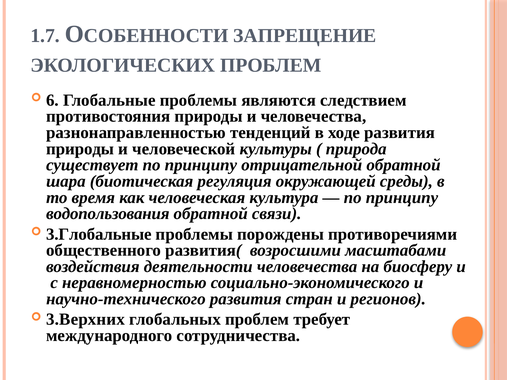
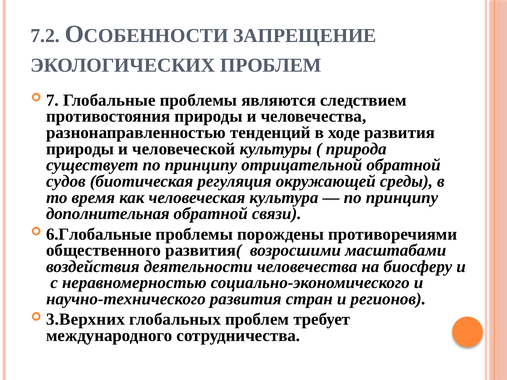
1.7: 1.7 -> 7.2 (45, 36)
6: 6 -> 7 (52, 100)
шара: шара -> судов (66, 181)
водопользования: водопользования -> дополнительная (108, 214)
3.Глобальные: 3.Глобальные -> 6.Глобальные (99, 234)
